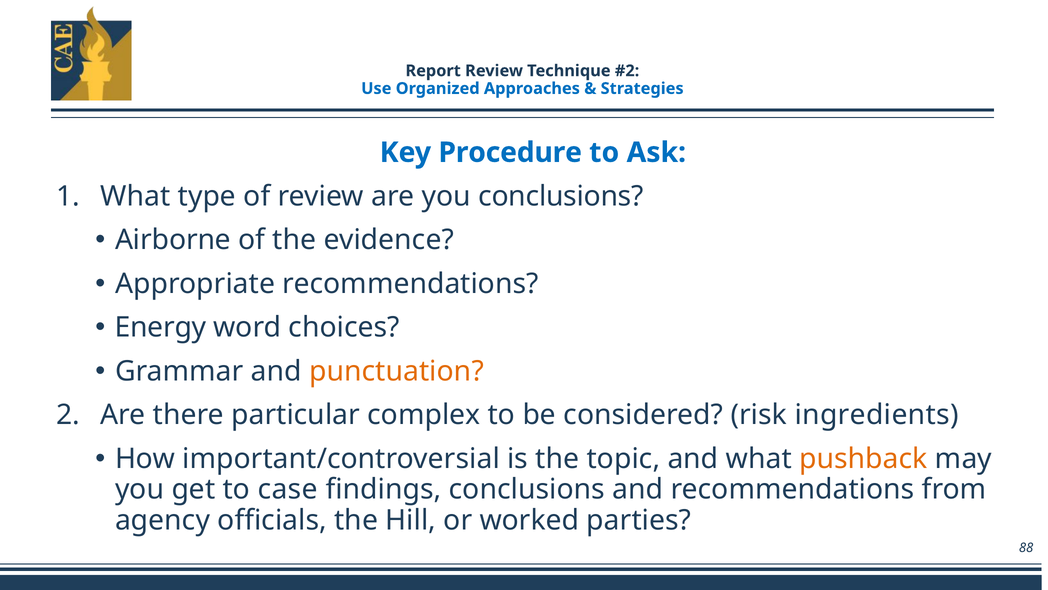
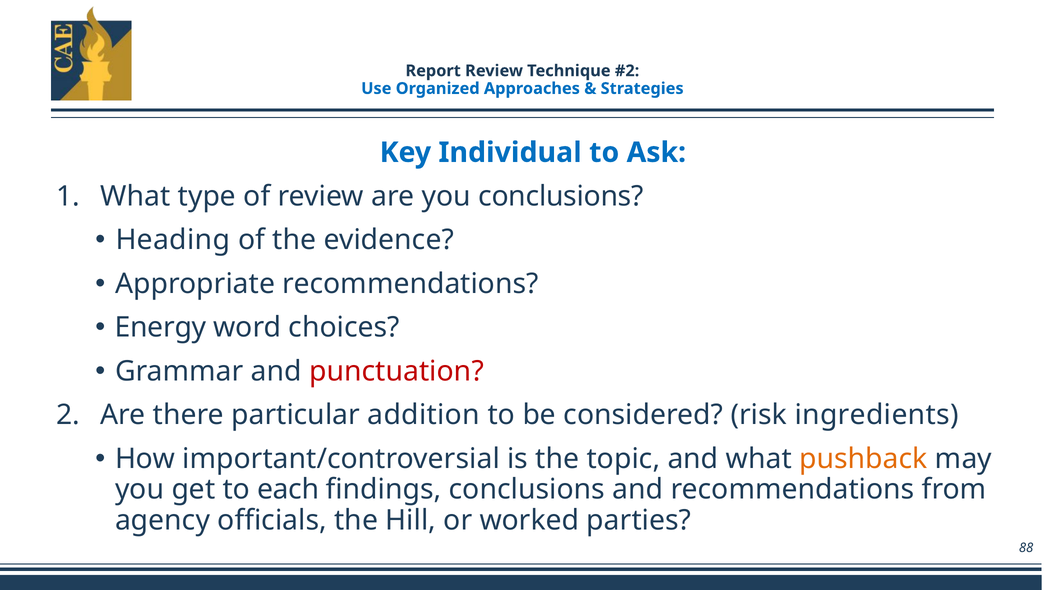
Procedure: Procedure -> Individual (510, 152)
Airborne: Airborne -> Heading (173, 240)
punctuation colour: orange -> red (397, 371)
complex: complex -> addition (424, 415)
case: case -> each (288, 489)
